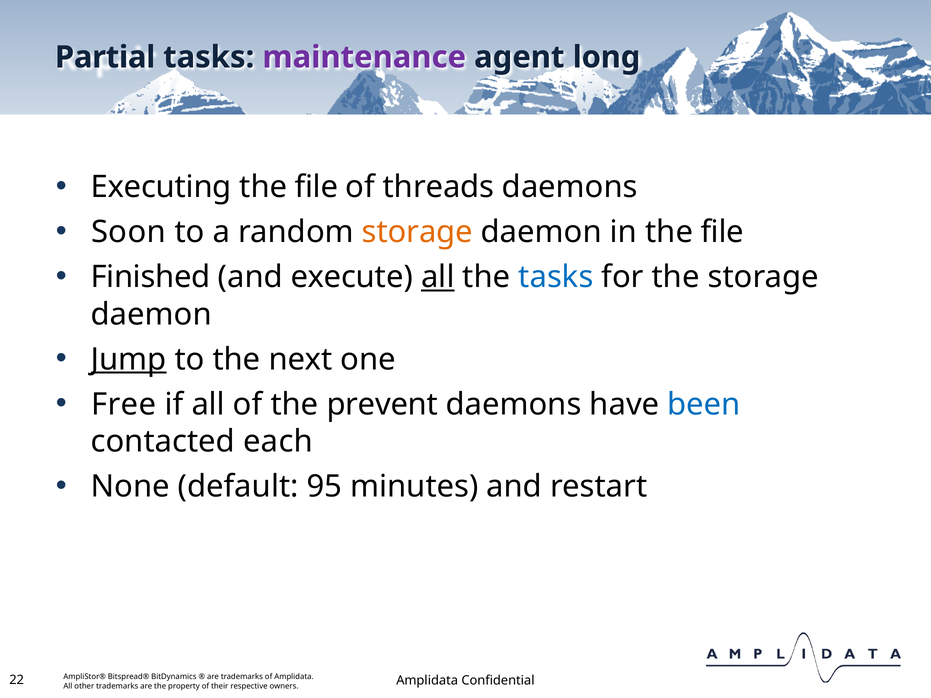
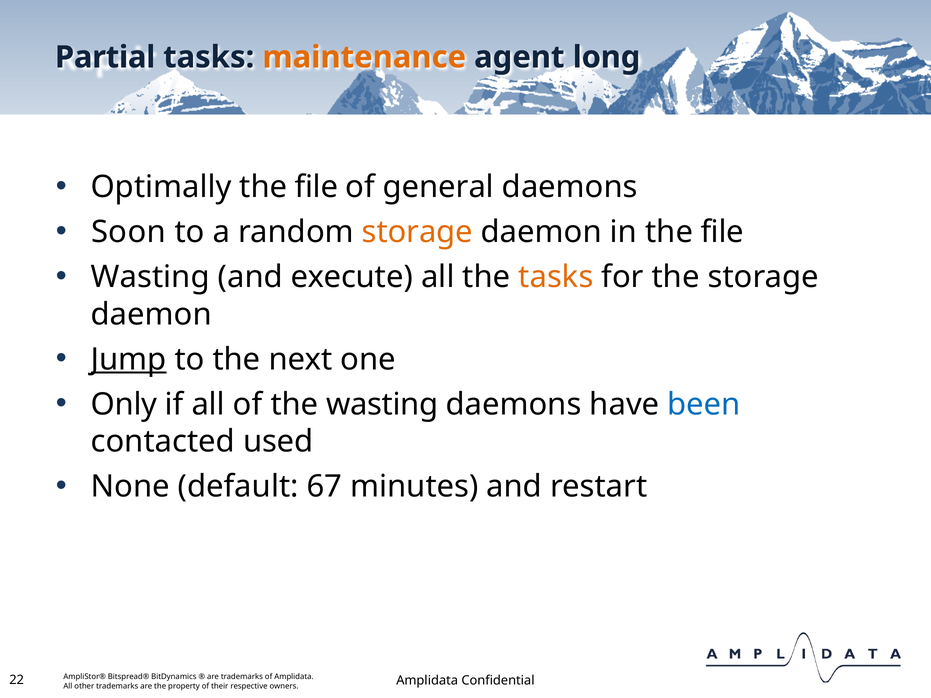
maintenance colour: purple -> orange (364, 57)
Executing: Executing -> Optimally (161, 187)
threads: threads -> general (438, 187)
Finished: Finished -> Wasting (150, 277)
all underline: present -> none (438, 277)
tasks colour: blue -> orange (556, 277)
Free: Free -> Only (124, 404)
the prevent: prevent -> wasting (382, 404)
each: each -> used (278, 442)
95: 95 -> 67 (324, 487)
